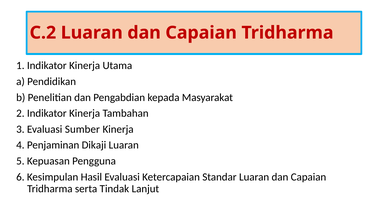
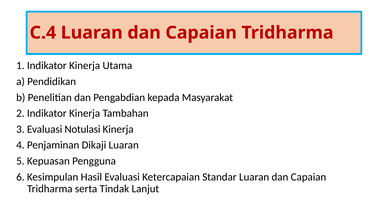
C.2: C.2 -> C.4 (43, 33)
Sumber: Sumber -> Notulasi (82, 129)
